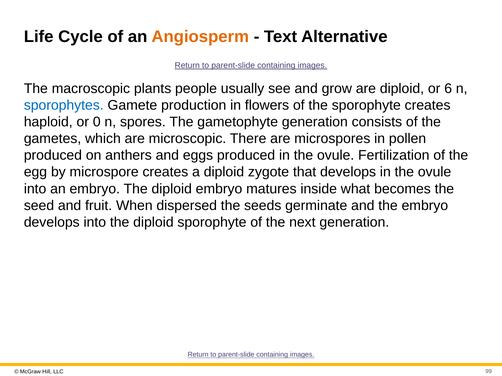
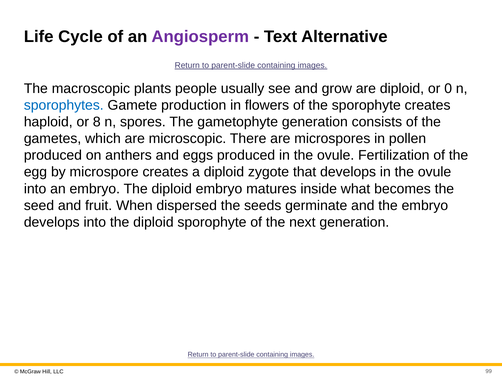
Angiosperm colour: orange -> purple (200, 37)
6: 6 -> 0 (448, 89)
0: 0 -> 8 (97, 122)
